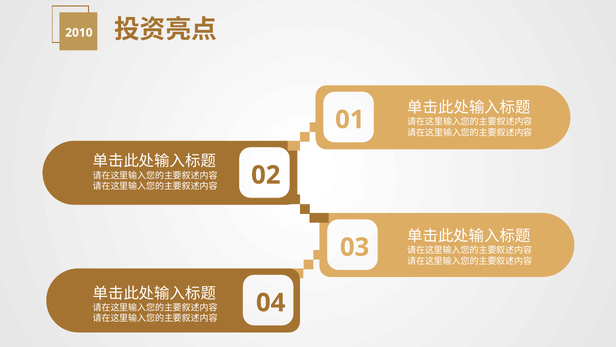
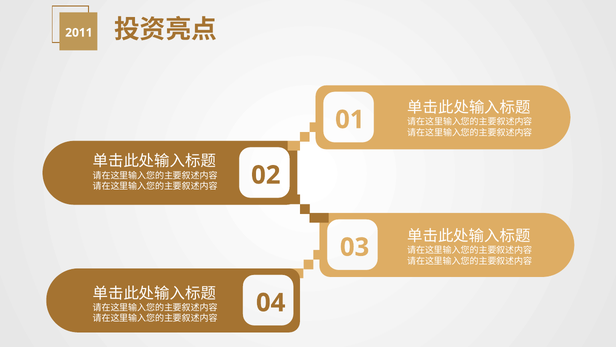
2010: 2010 -> 2011 (79, 33)
